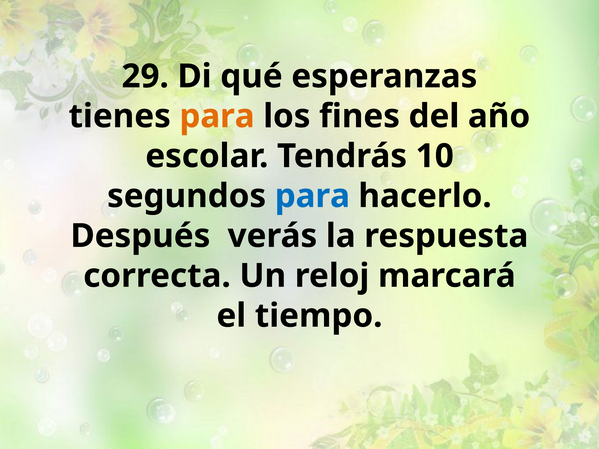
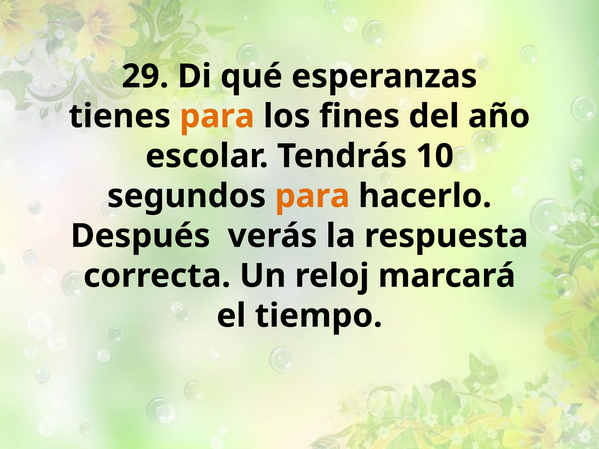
para colour: blue -> orange (312, 196)
